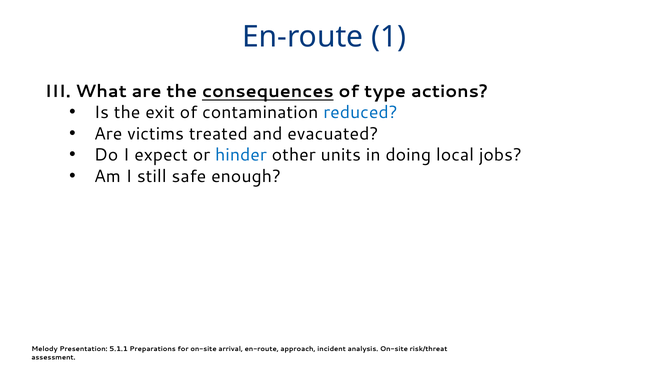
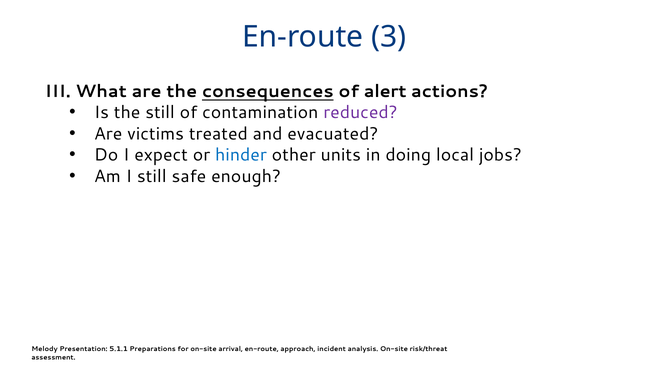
1: 1 -> 3 (389, 37)
type: type -> alert (385, 91)
the exit: exit -> still (160, 113)
reduced colour: blue -> purple (361, 113)
